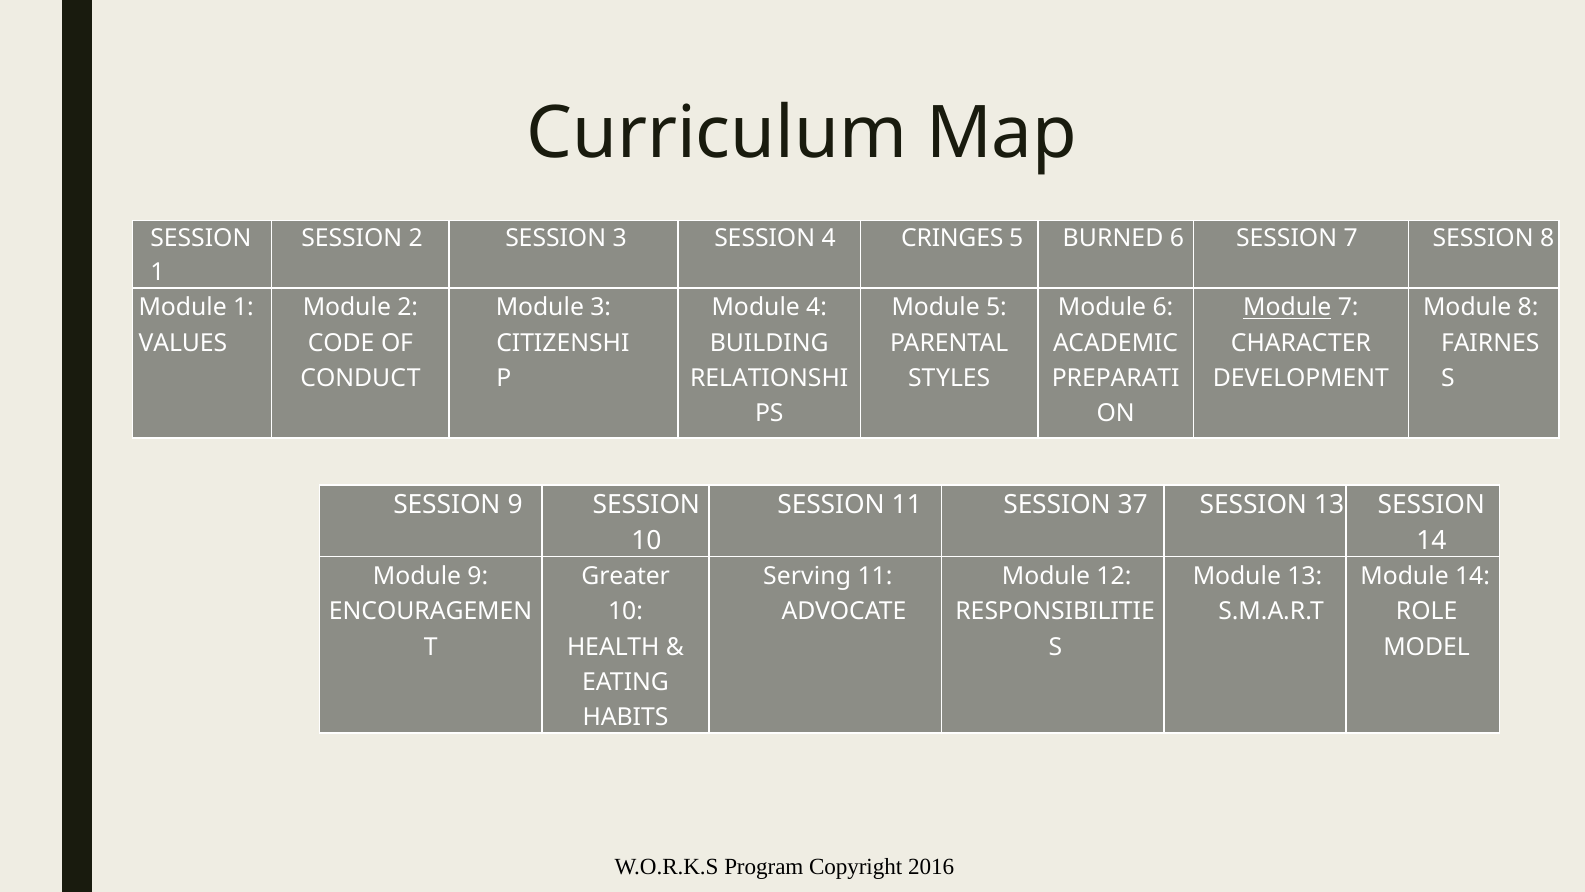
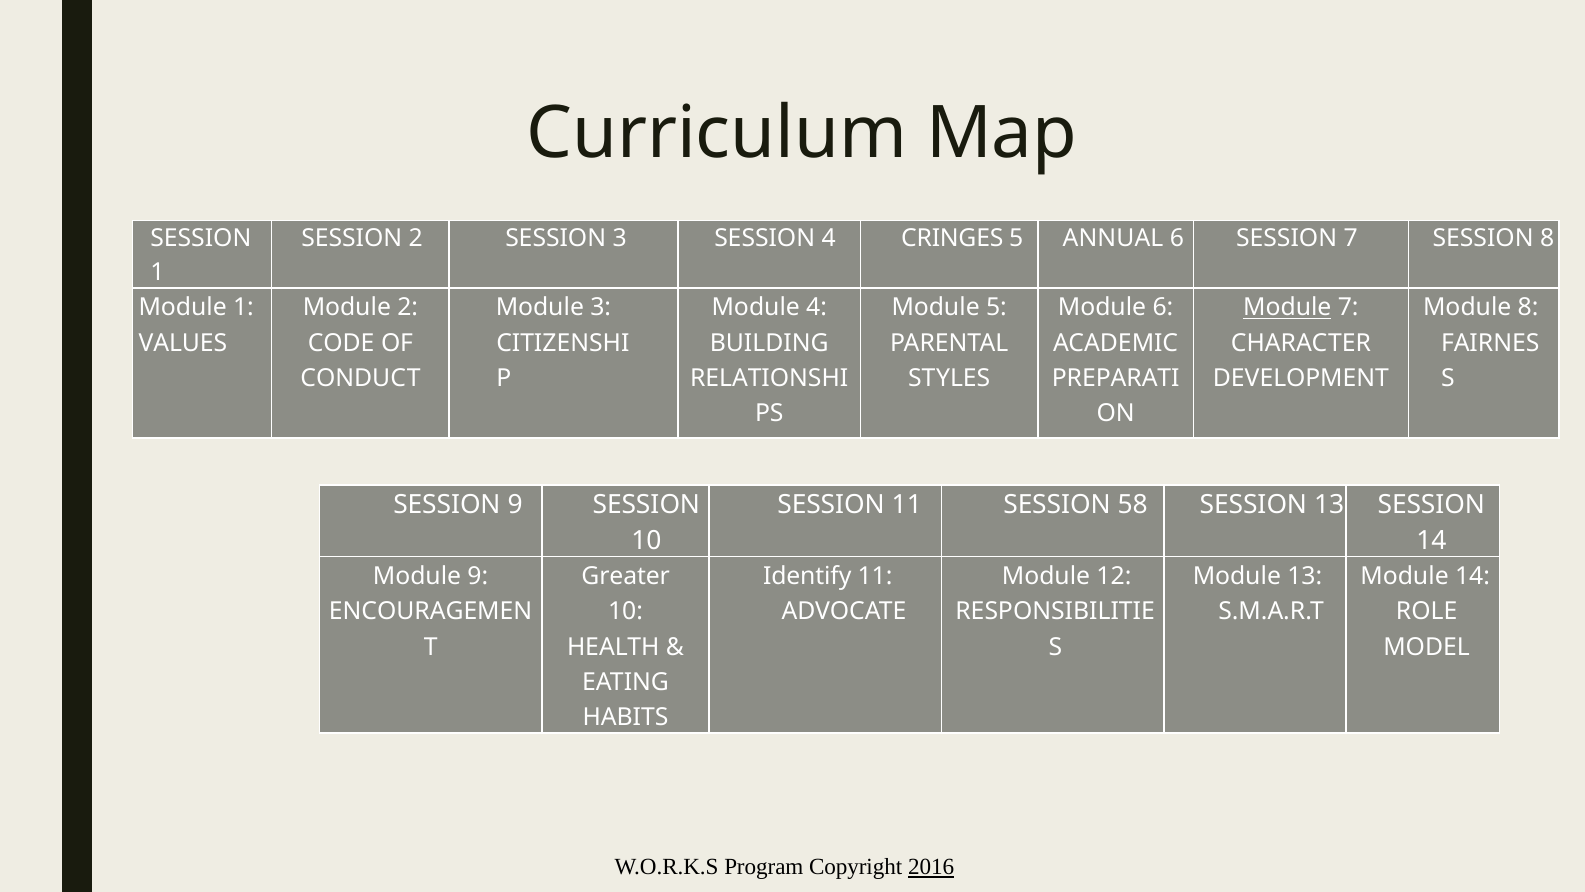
BURNED: BURNED -> ANNUAL (1113, 239)
37: 37 -> 58 (1133, 504)
Serving: Serving -> Identify (807, 576)
2016 underline: none -> present (931, 867)
